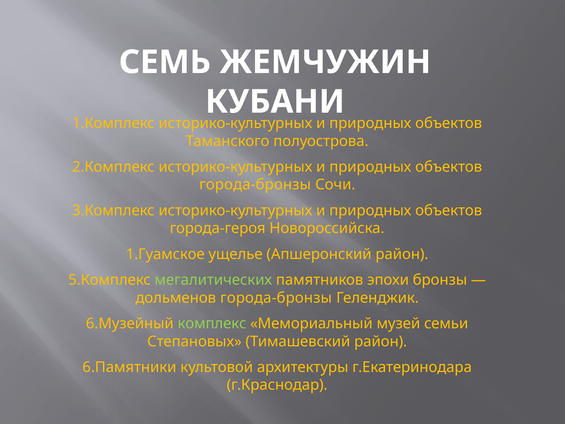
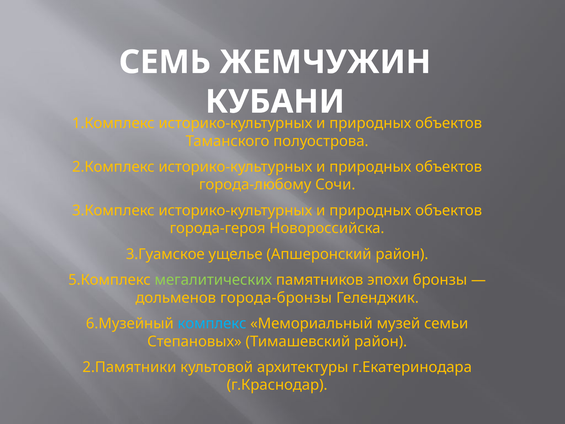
города-бронзы: города-бронзы -> города-любому (255, 185)
1.Гуамское: 1.Гуамское -> 3.Гуамское (165, 254)
комплекс colour: light green -> light blue (212, 323)
6.Памятники: 6.Памятники -> 2.Памятники (129, 367)
